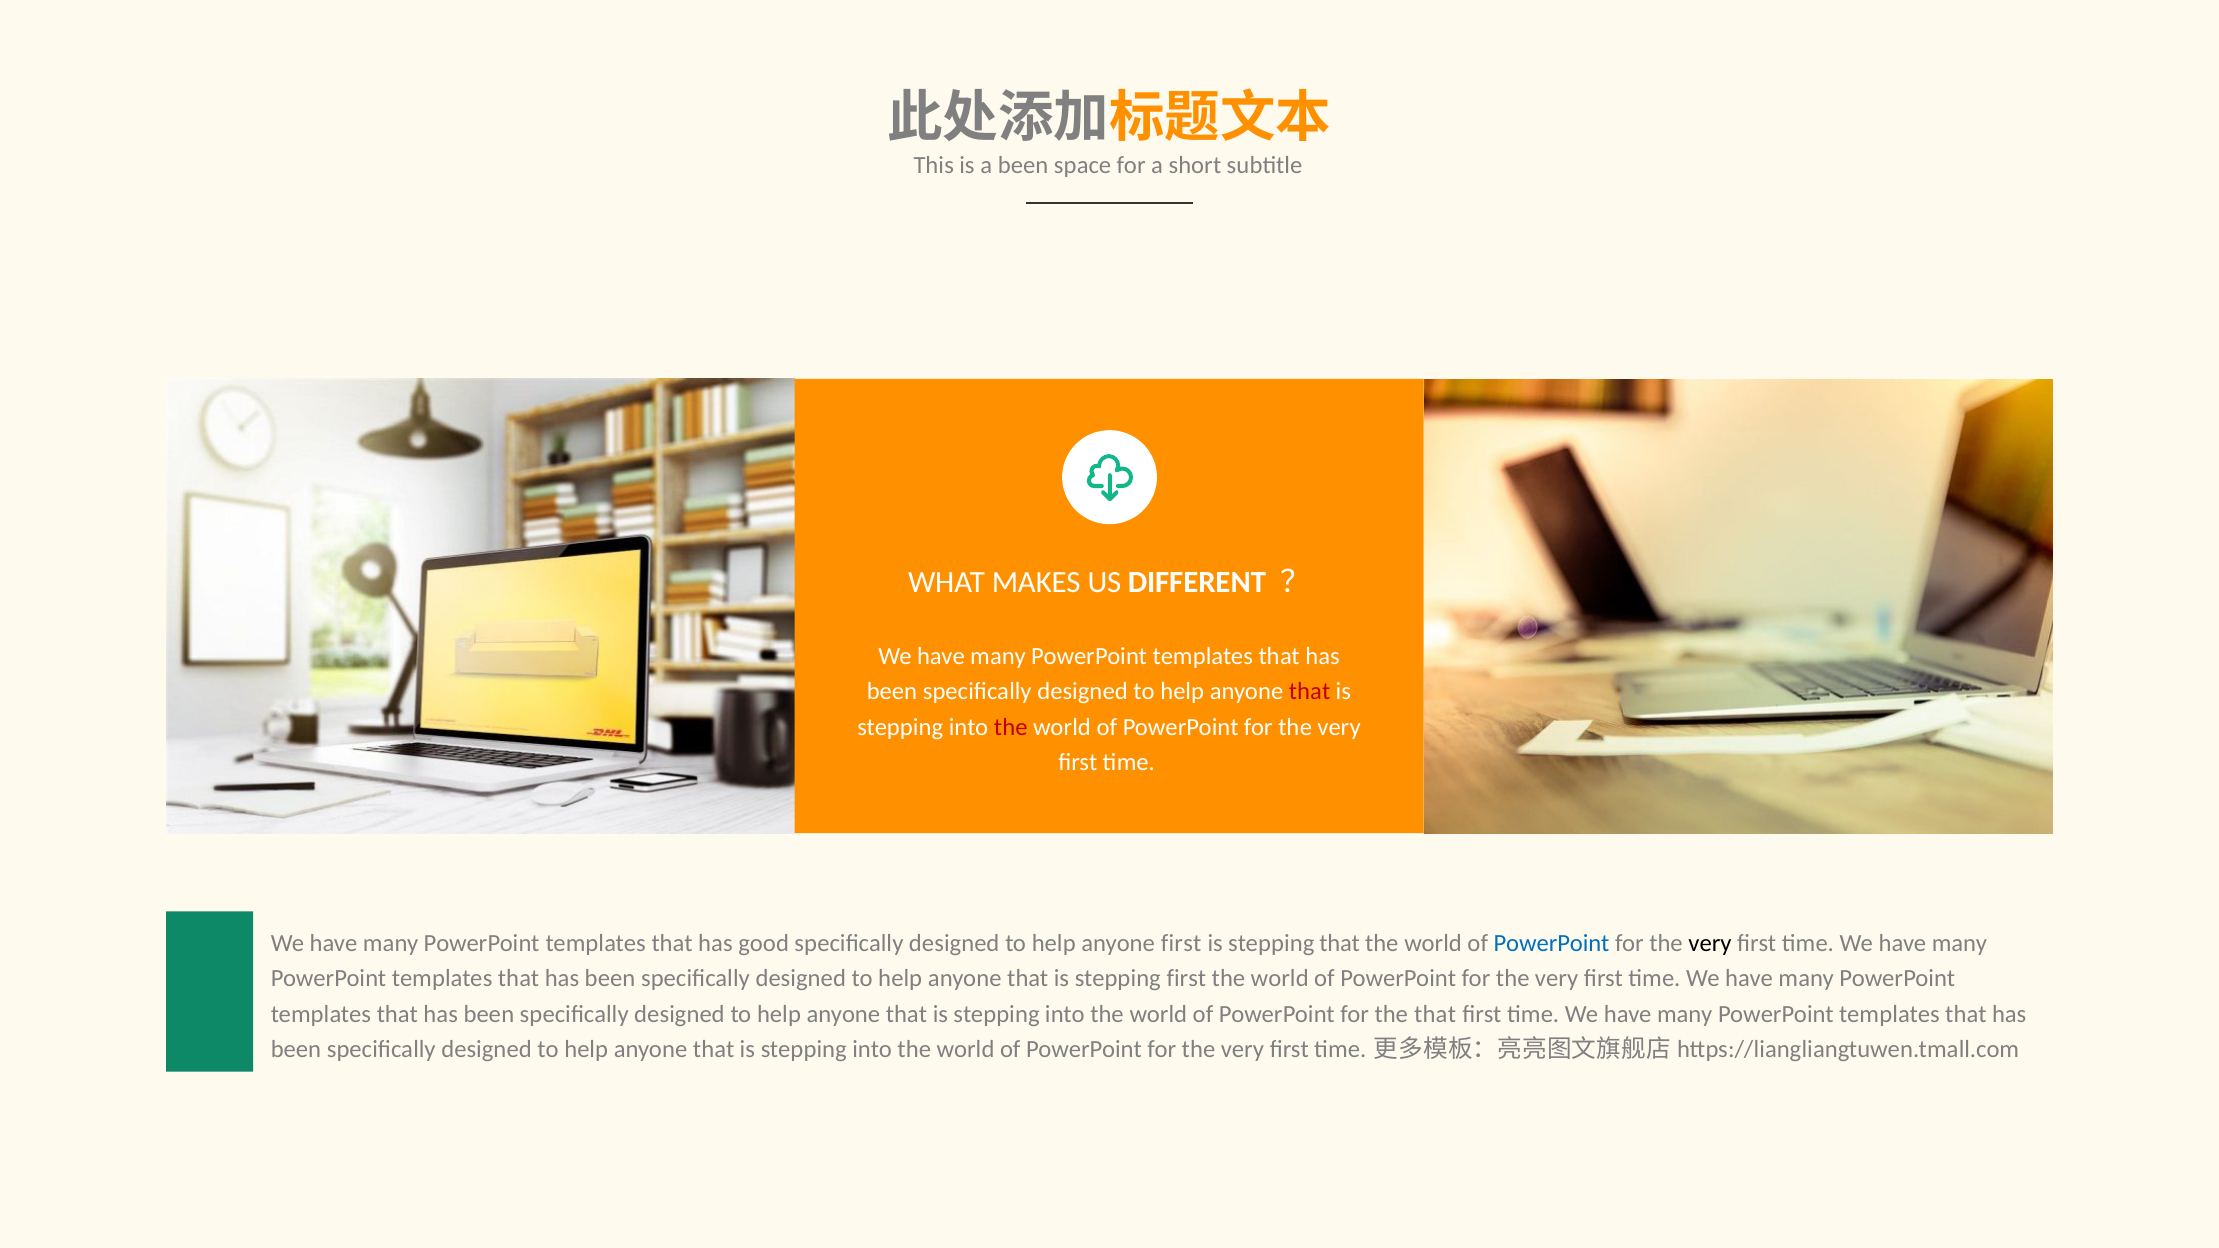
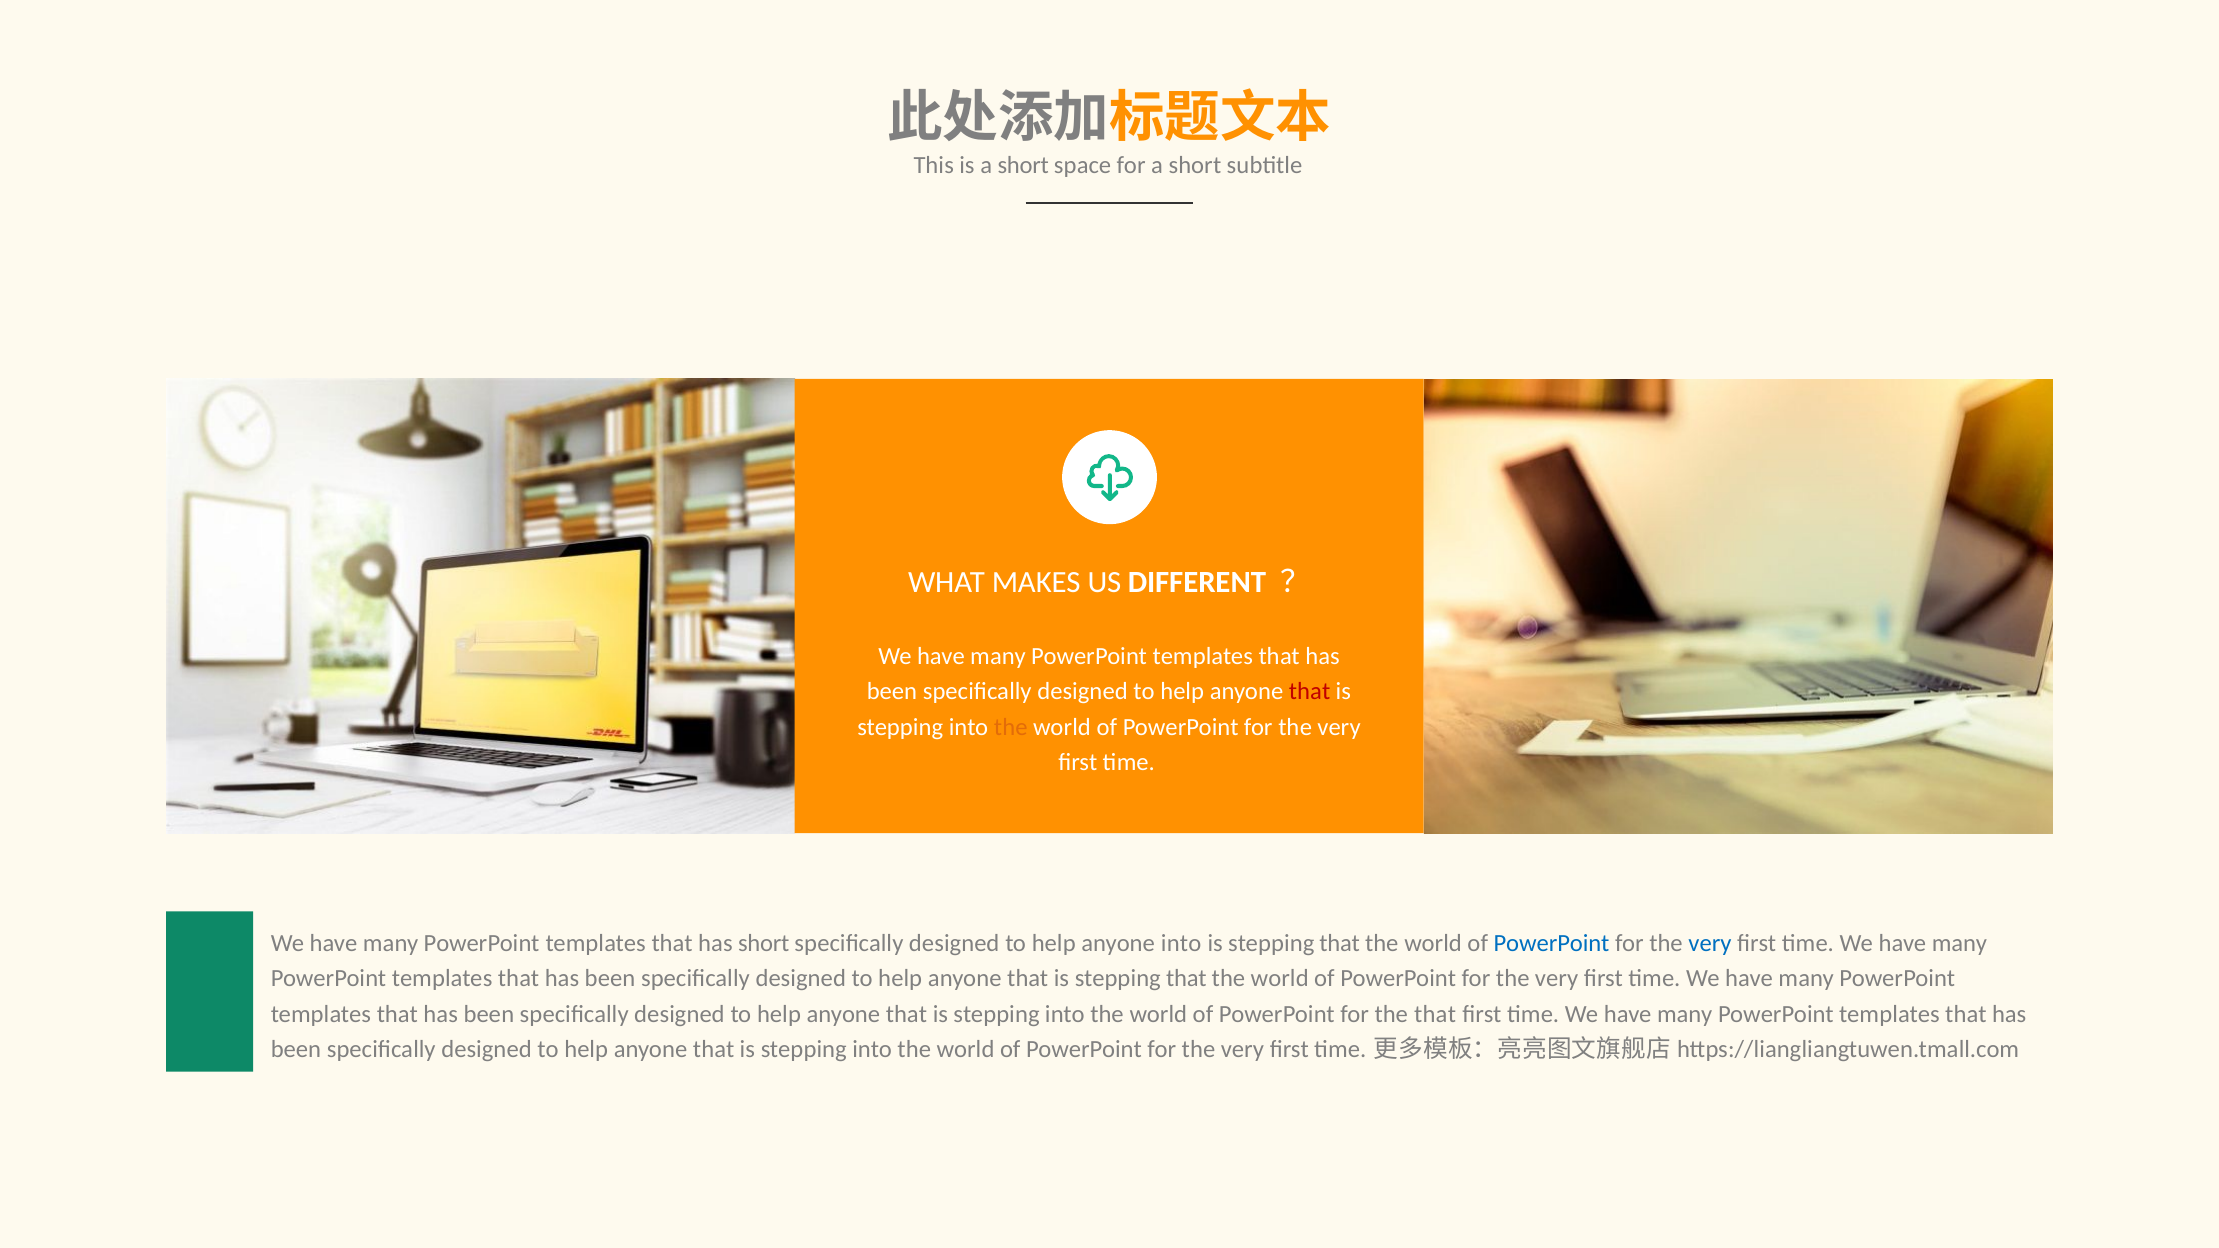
is a been: been -> short (1023, 165)
the colour: red -> orange (1011, 727)
has good: good -> short (764, 944)
anyone first: first -> into (1181, 944)
very colour: black -> blue (1710, 944)
that is stepping first: first -> that (1186, 979)
